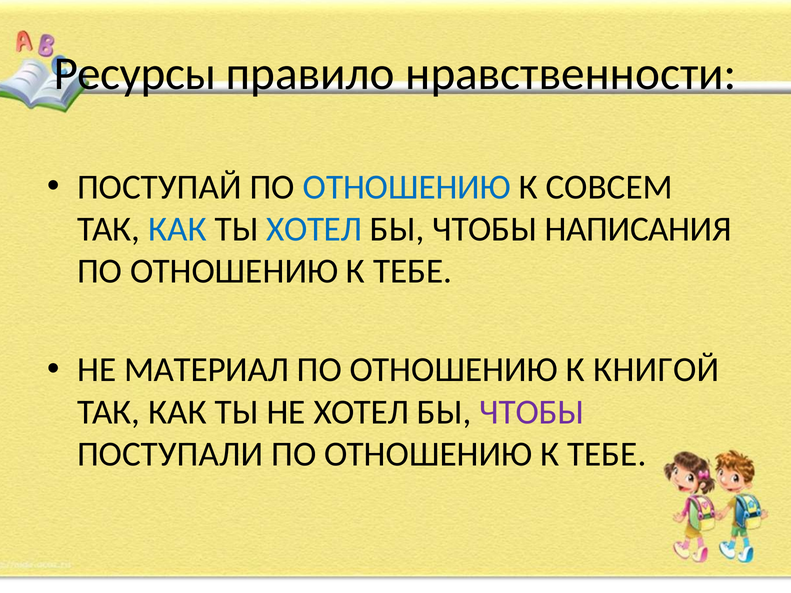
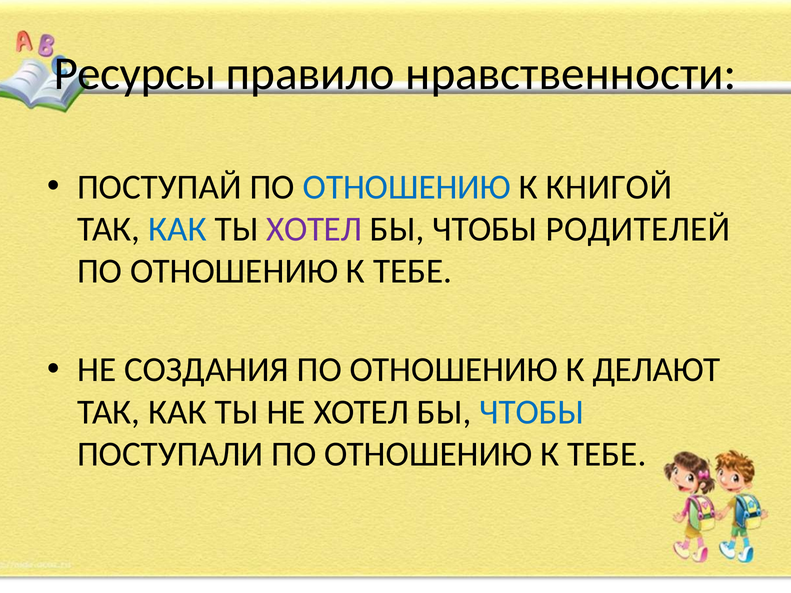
СОВСЕМ: СОВСЕМ -> КНИГОЙ (609, 187)
ХОТЕЛ colour: blue -> purple (314, 229)
НАПИСАНИЯ: НАПИСАНИЯ -> РОДИТЕЛЕЙ (638, 229)
МАТЕРИАЛ: МАТЕРИАЛ -> СОЗДАНИЯ (207, 370)
КНИГОЙ: КНИГОЙ -> ДЕЛАЮТ (657, 370)
ЧТОБЫ colour: purple -> blue (532, 412)
